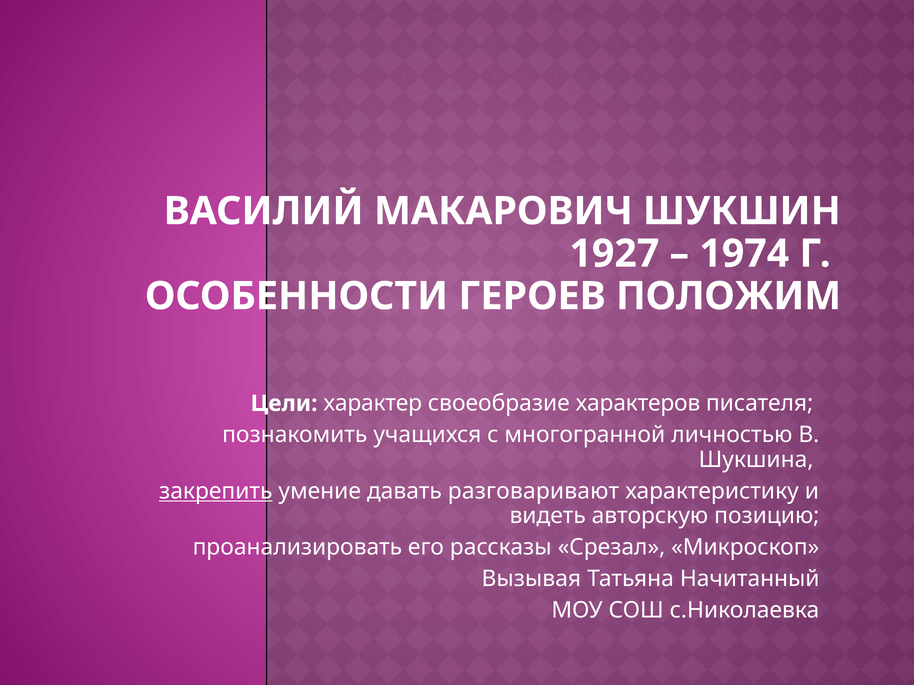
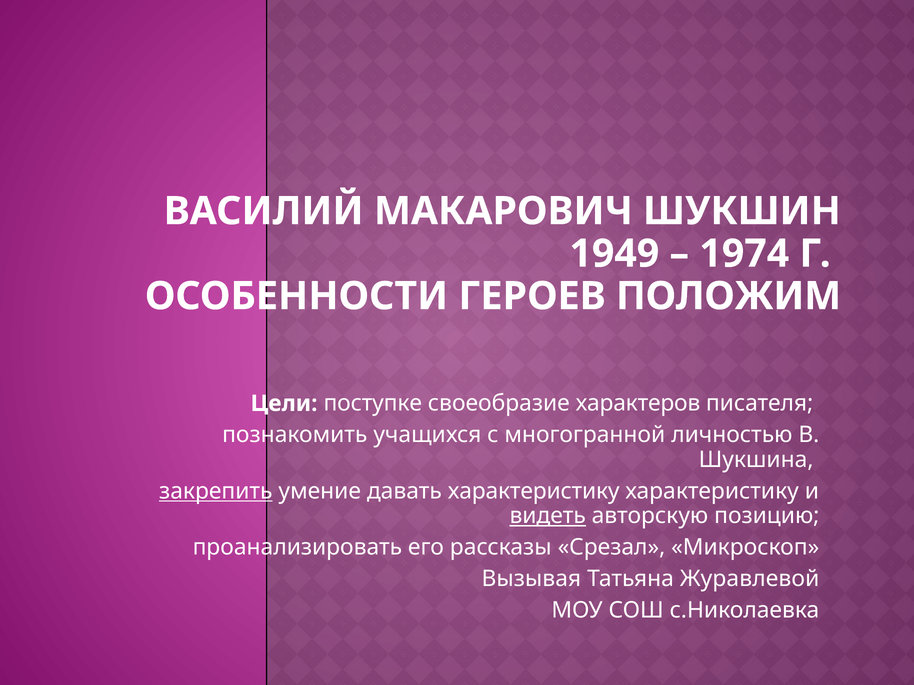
1927: 1927 -> 1949 (614, 254)
характер: характер -> поступке (373, 404)
давать разговаривают: разговаривают -> характеристику (534, 491)
видеть underline: none -> present (548, 516)
Начитанный: Начитанный -> Журавлевой (750, 579)
